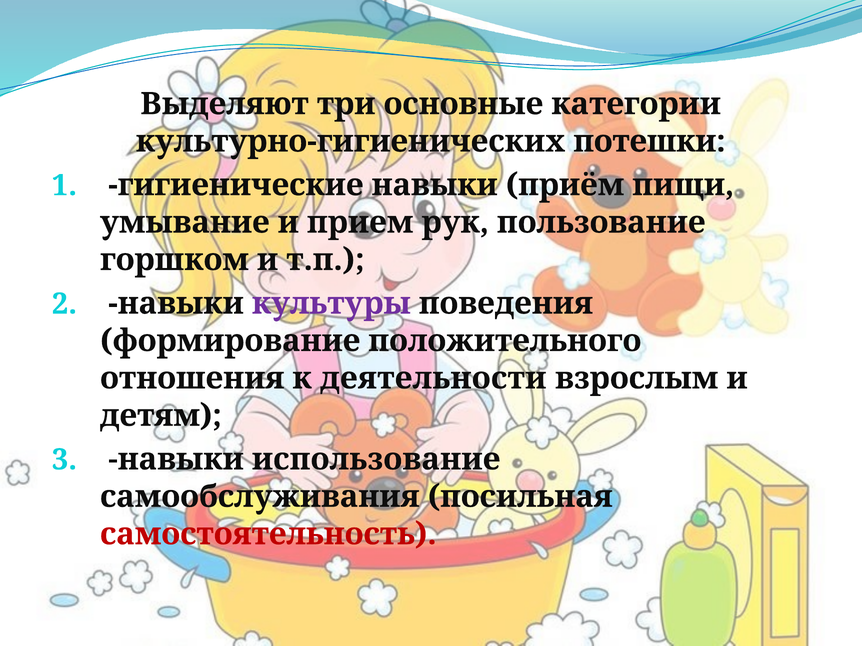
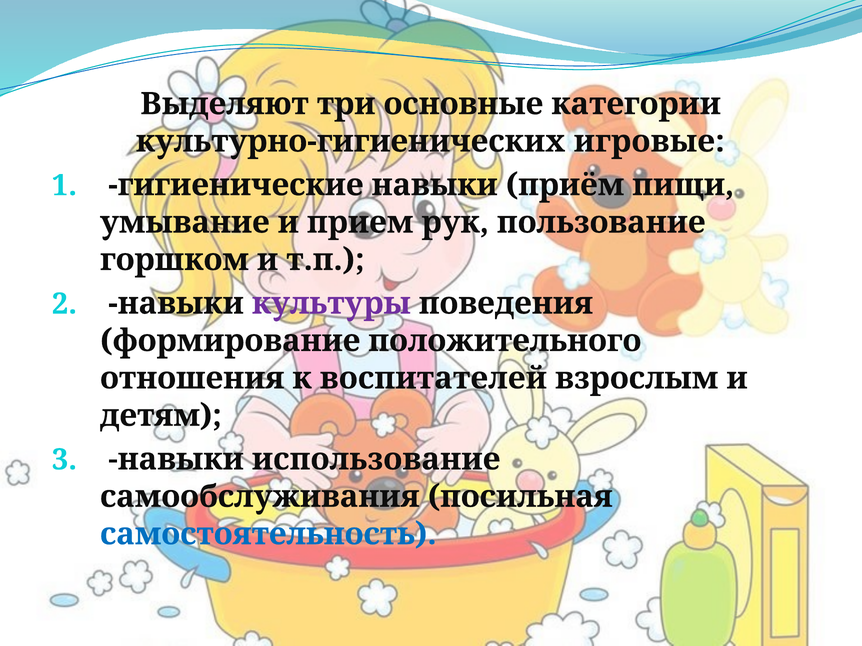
потешки: потешки -> игровые (649, 141)
деятельности: деятельности -> воспитателей (433, 378)
самостоятельность colour: red -> blue (268, 534)
